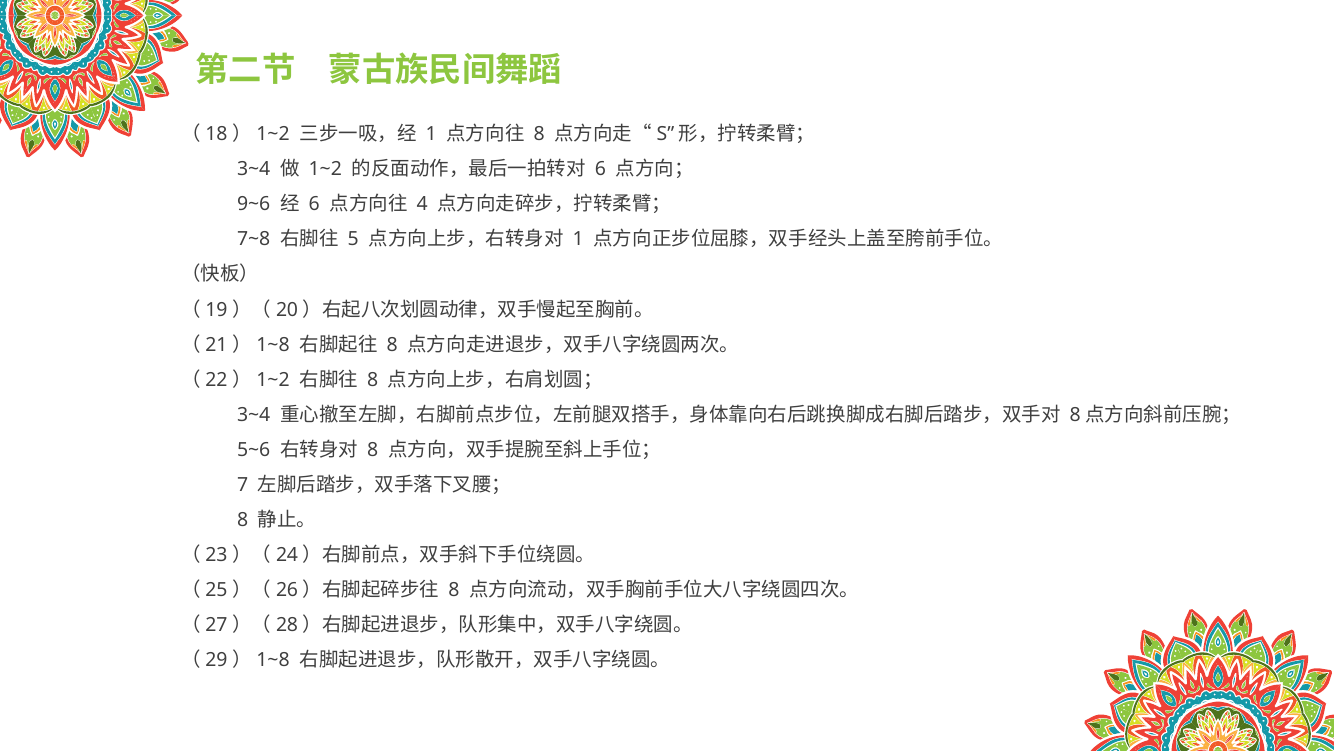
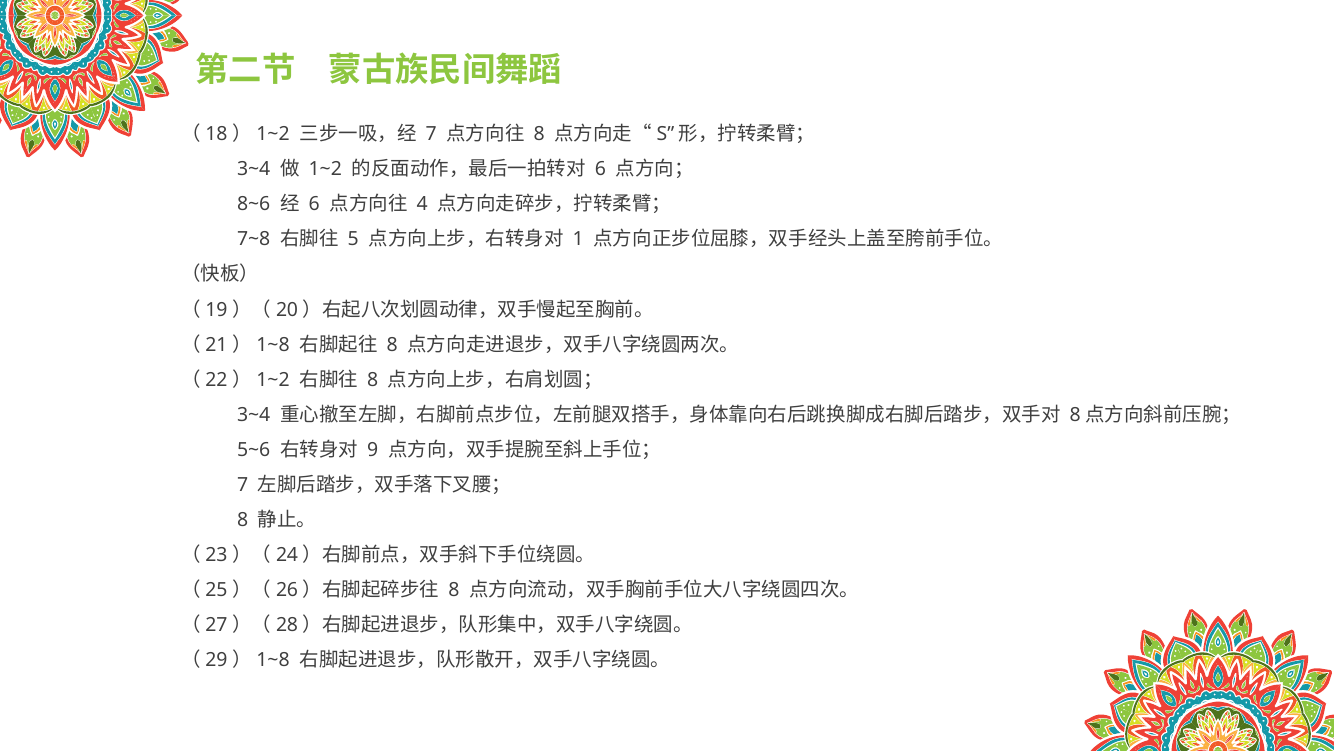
1: 1 -> 7 (431, 134)
9~6: 9~6 -> 8~6 (254, 204)
8: 8 -> 9 (373, 449)
